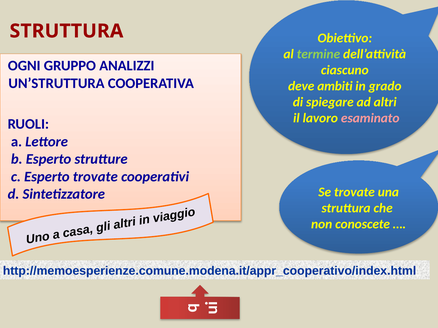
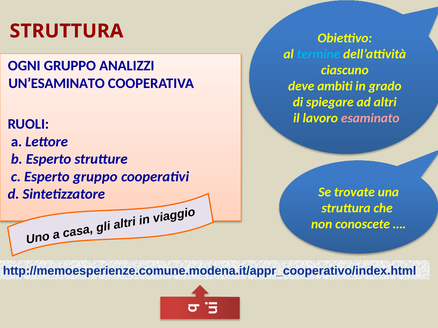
termine colour: light green -> light blue (318, 54)
UN’STRUTTURA: UN’STRUTTURA -> UN’ESAMINATO (57, 83)
Esperto trovate: trovate -> gruppo (95, 177)
